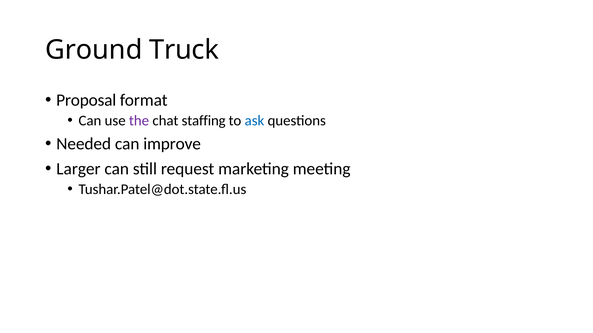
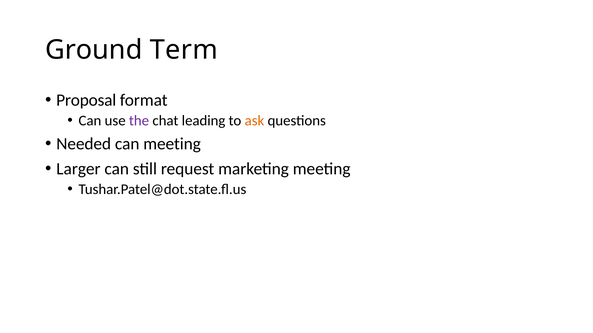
Truck: Truck -> Term (184, 50)
staffing: staffing -> leading (204, 121)
ask colour: blue -> orange (254, 121)
can improve: improve -> meeting (172, 144)
